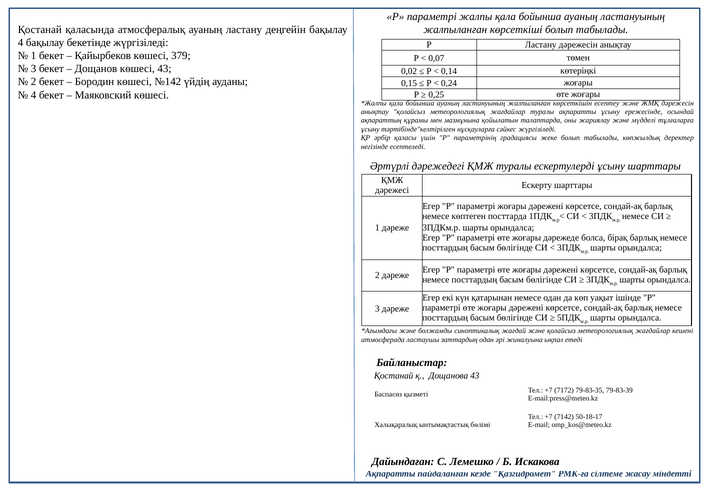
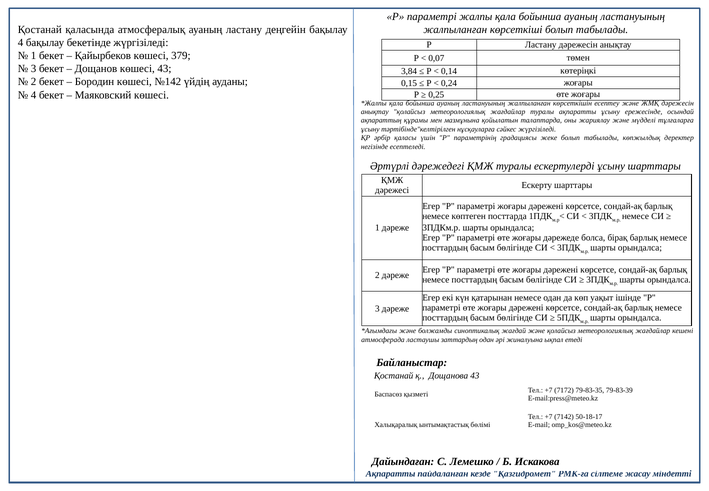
0,02: 0,02 -> 3,84 (409, 71)
